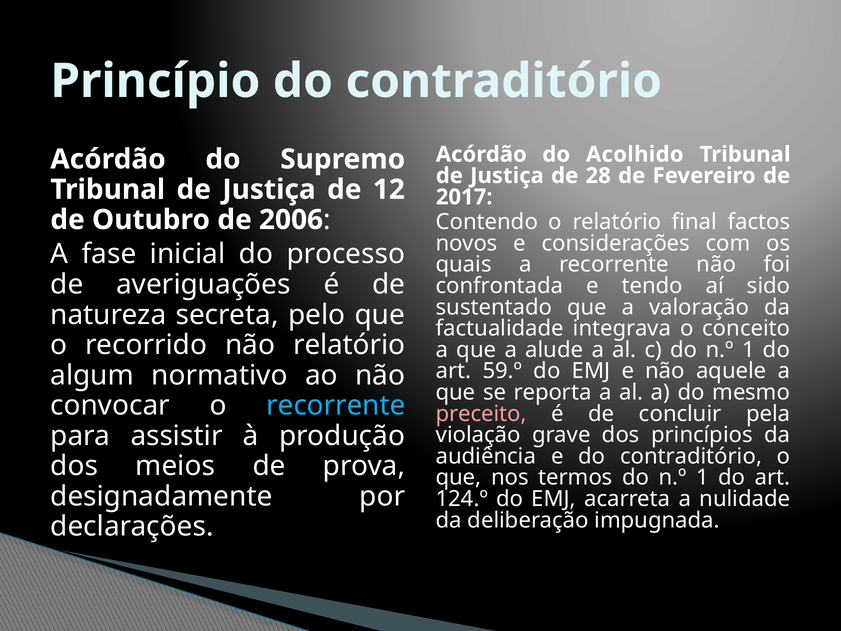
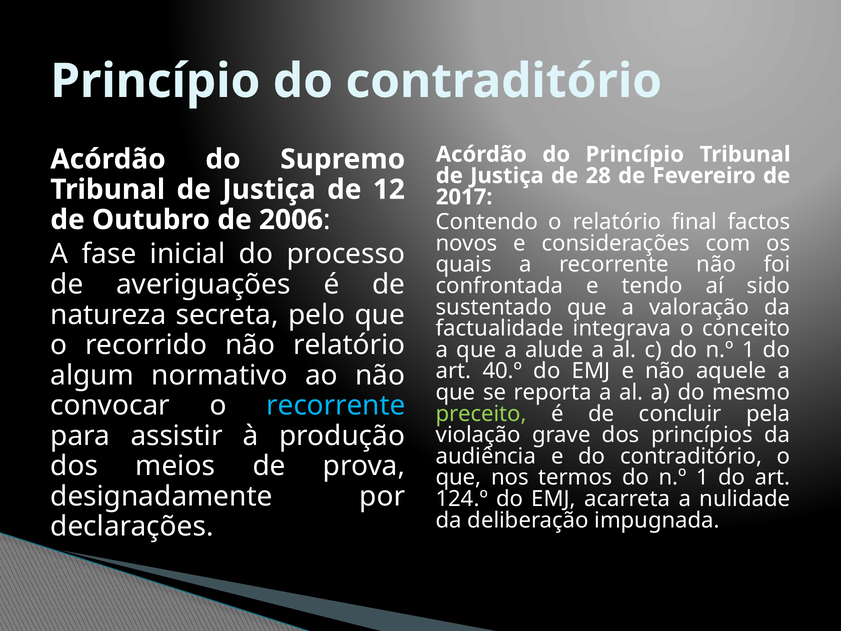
do Acolhido: Acolhido -> Princípio (635, 154)
59.º: 59.º -> 40.º (502, 371)
preceito colour: pink -> light green (481, 414)
